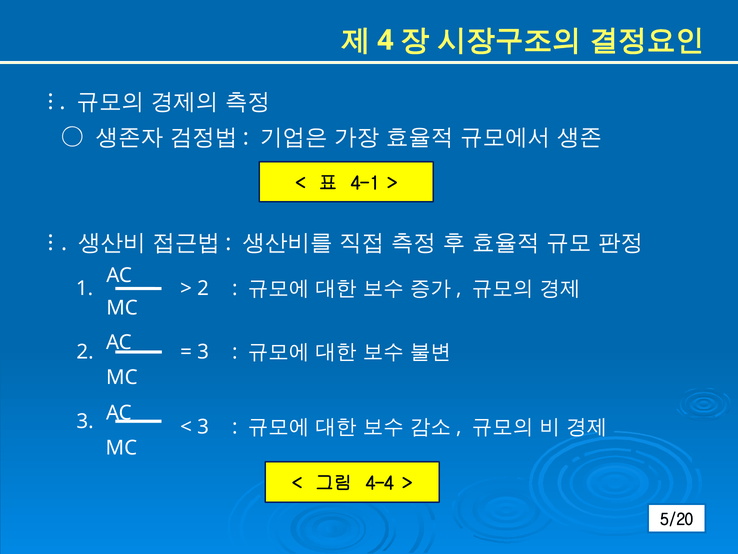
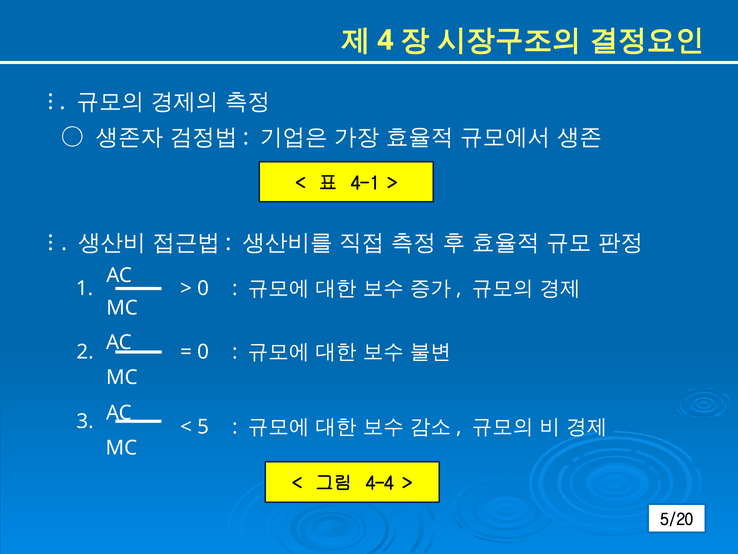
2: 2 -> 0 (203, 288)
3: 3 -> 0 (203, 352)
3: 3 -> 5 (203, 427)
